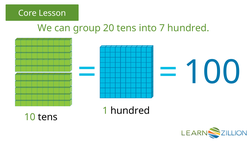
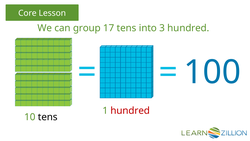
20: 20 -> 17 (109, 28)
7: 7 -> 3 (162, 28)
hundred colour: black -> red (130, 110)
